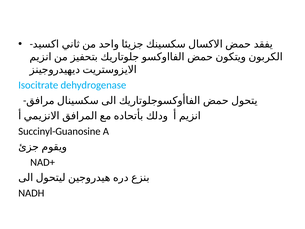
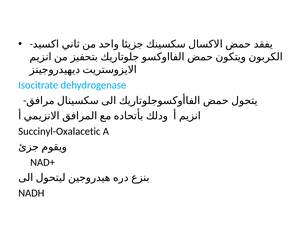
Succinyl-Guanosine: Succinyl-Guanosine -> Succinyl-Oxalacetic (59, 131)
